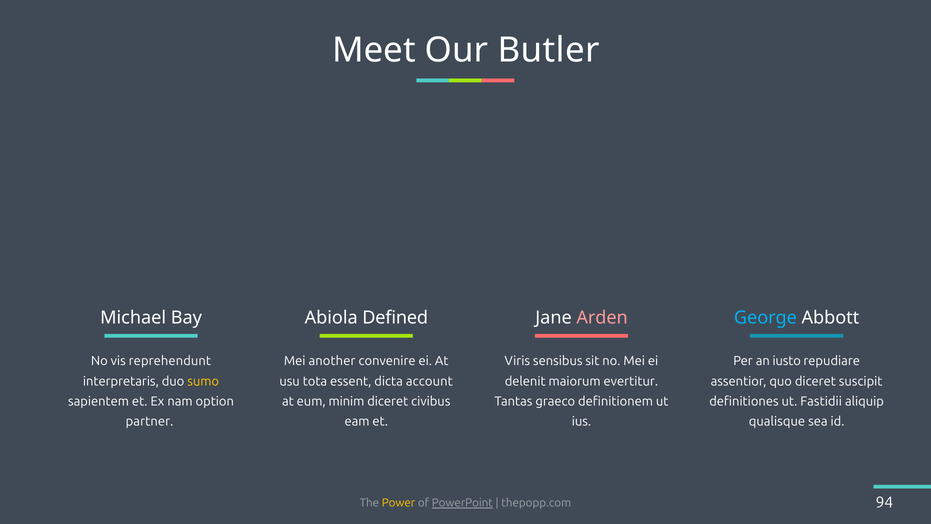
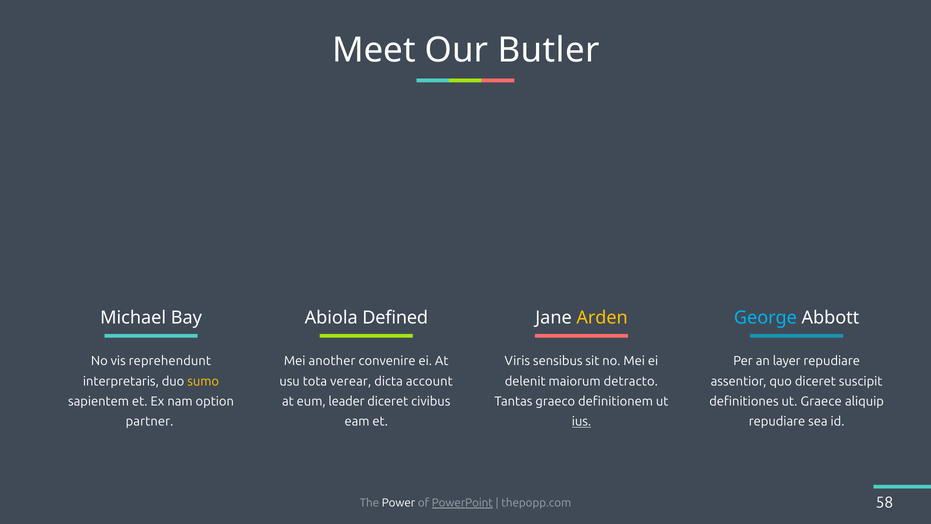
Arden colour: pink -> yellow (602, 318)
iusto: iusto -> layer (787, 361)
essent: essent -> verear (351, 381)
evertitur: evertitur -> detracto (631, 381)
minim: minim -> leader (347, 401)
Fastidii: Fastidii -> Graece (821, 401)
ius underline: none -> present (581, 421)
qualisque: qualisque -> repudiare (777, 421)
Power colour: yellow -> white (399, 503)
94: 94 -> 58 (884, 502)
